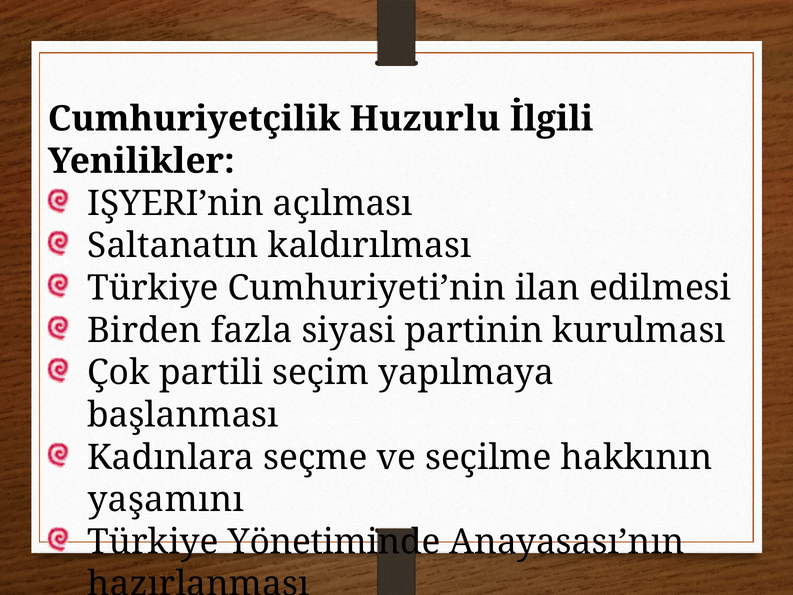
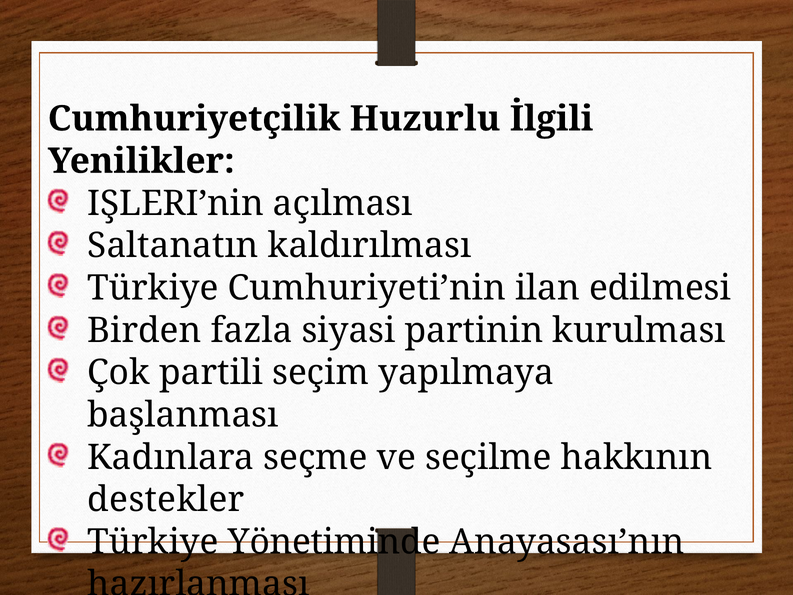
IŞYERI’nin: IŞYERI’nin -> IŞLERI’nin (176, 203)
yaşamını: yaşamını -> destekler (166, 500)
